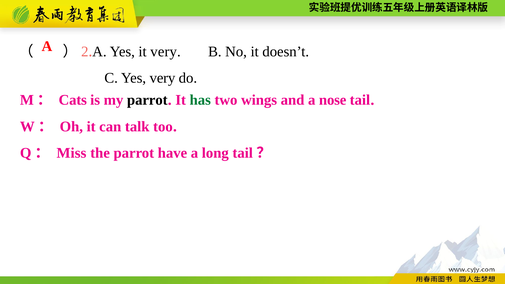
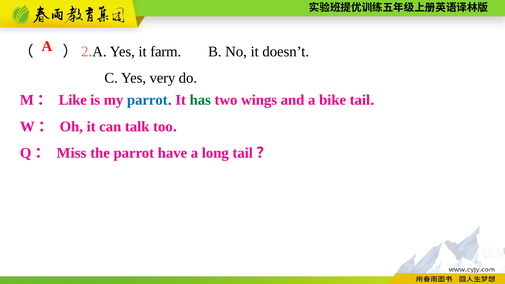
it very: very -> farm (166, 52)
Cats: Cats -> Like (73, 100)
parrot colour: black -> blue (147, 100)
nose: nose -> bike (333, 100)
